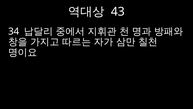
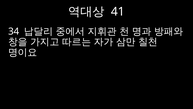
43: 43 -> 41 (118, 12)
